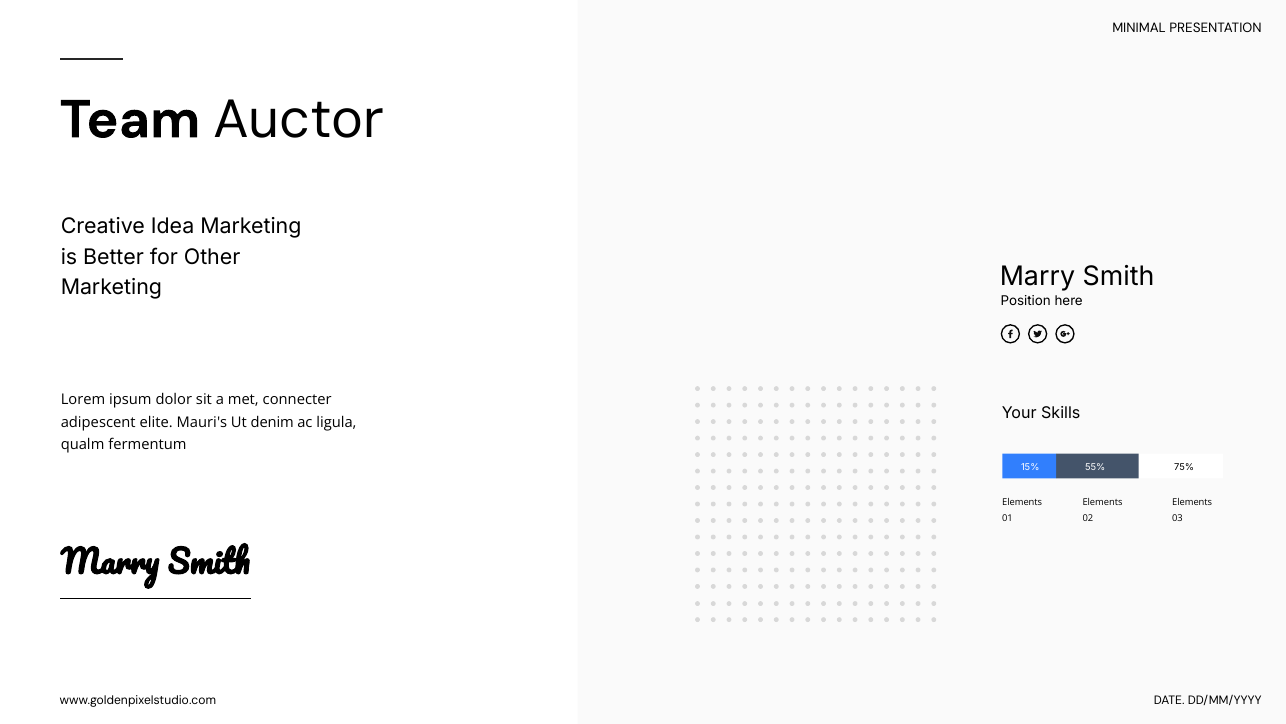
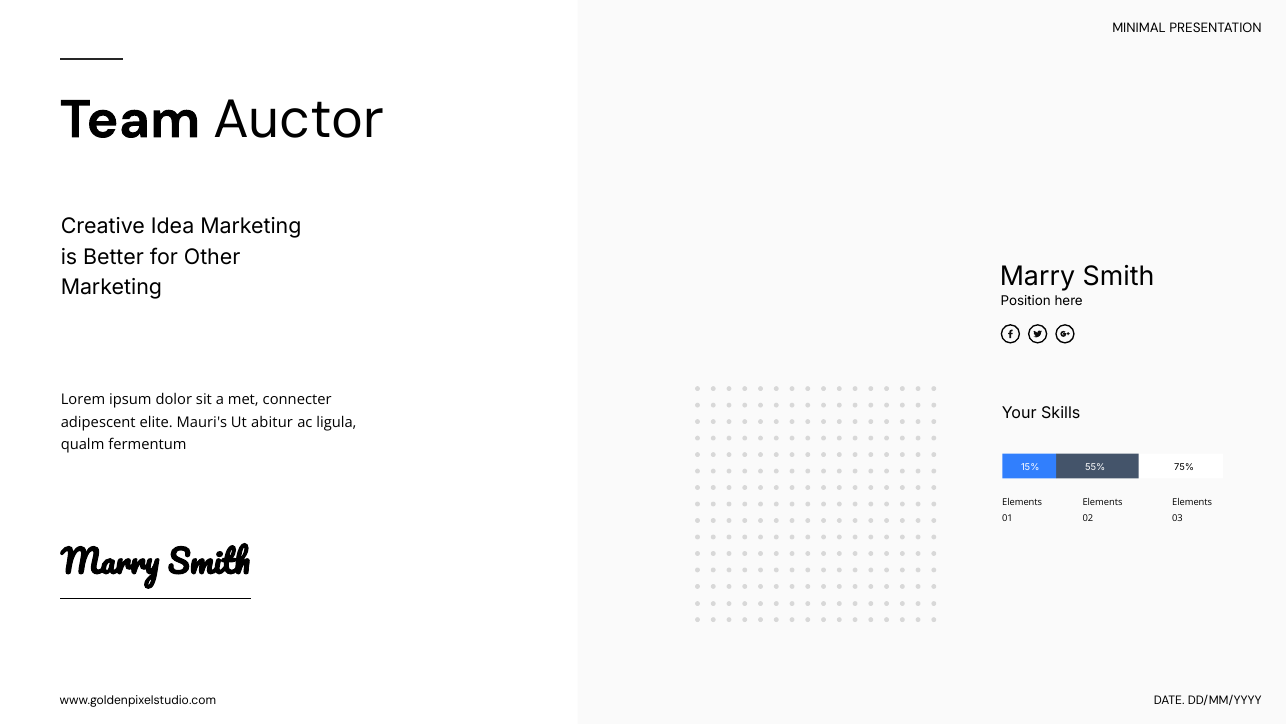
denim: denim -> abitur (272, 422)
